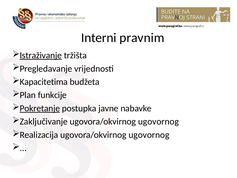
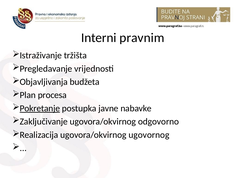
Istraživanje underline: present -> none (41, 55)
Kapacitetima: Kapacitetima -> Objavljivanja (44, 82)
funkcije: funkcije -> procesa (52, 95)
Zaključivanje ugovora/okvirnog ugovornog: ugovornog -> odgovorno (158, 121)
